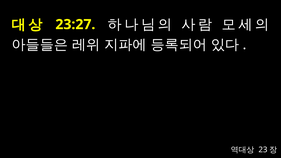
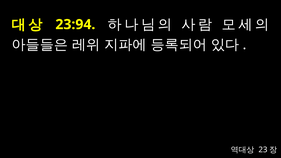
23:27: 23:27 -> 23:94 (75, 24)
